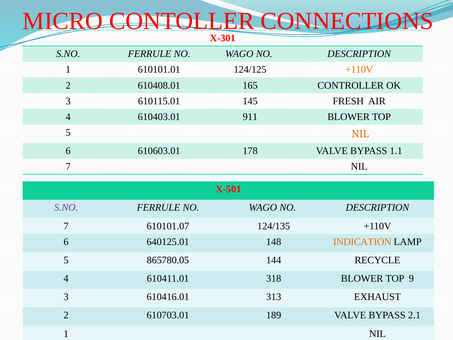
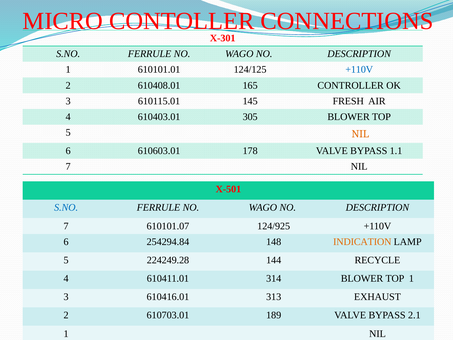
+110V colour: orange -> blue (359, 70)
911: 911 -> 305 (250, 117)
S.NO colour: purple -> blue (66, 208)
124/135: 124/135 -> 124/925 (274, 226)
640125.01: 640125.01 -> 254294.84 (168, 242)
865780.05: 865780.05 -> 224249.28 (168, 260)
318: 318 -> 314 (274, 278)
TOP 9: 9 -> 1 (411, 278)
